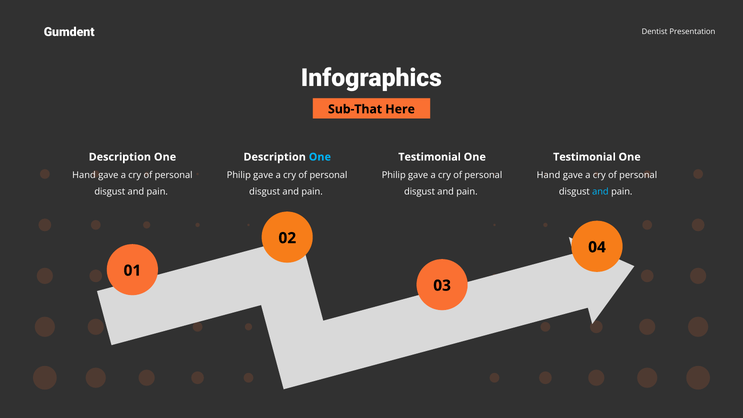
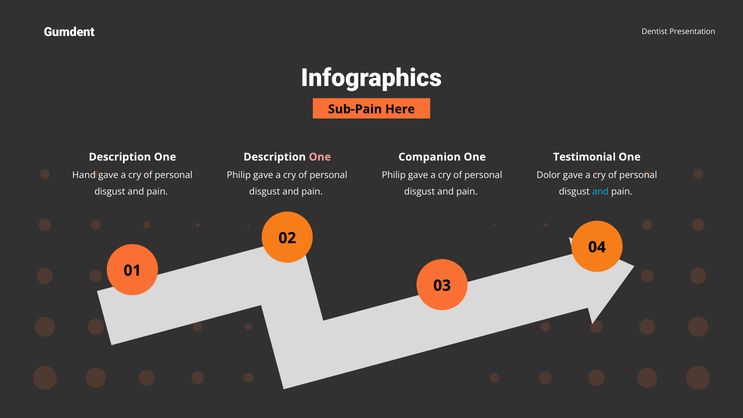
Sub-That: Sub-That -> Sub-Pain (355, 109)
One colour: light blue -> pink (320, 157)
Testimonial: Testimonial -> Companion (430, 157)
Hand: Hand -> Dolor (549, 175)
